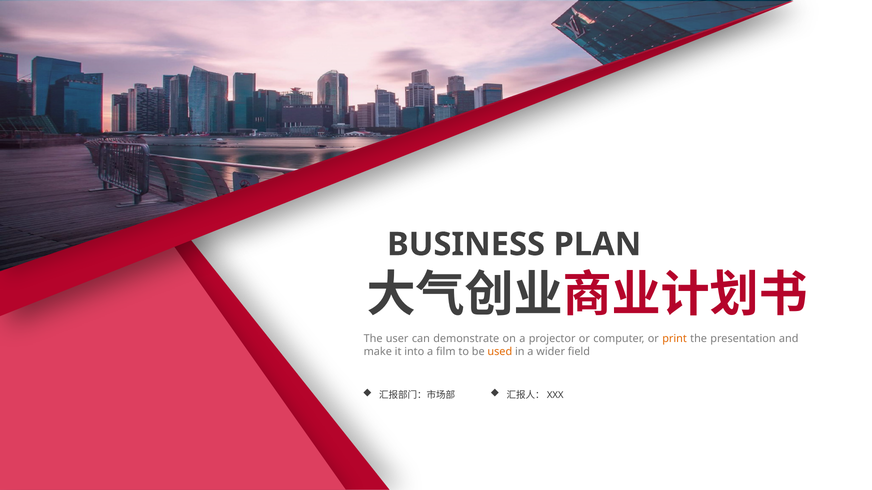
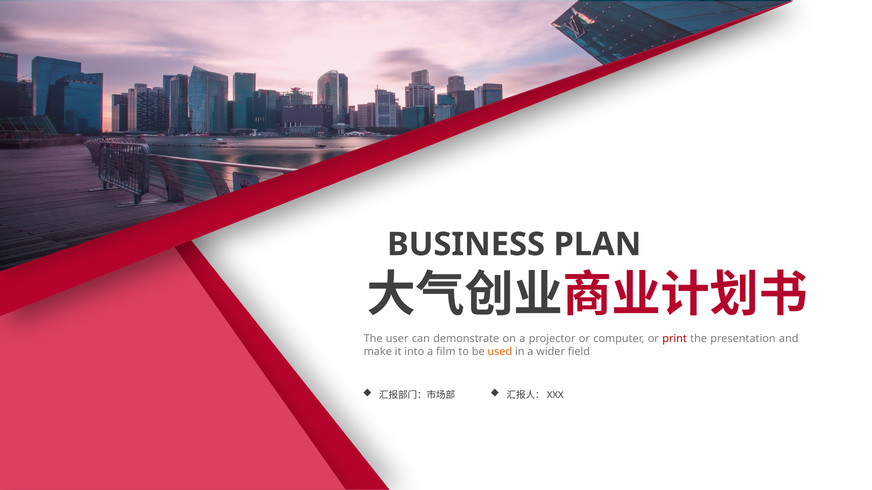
print colour: orange -> red (675, 339)
